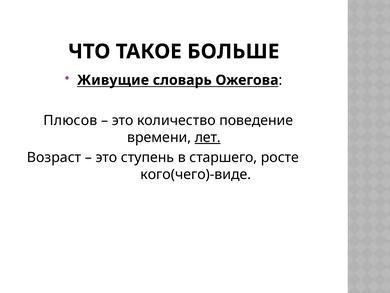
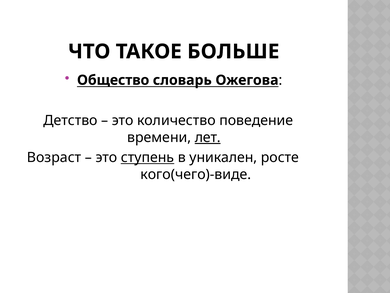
Живущие: Живущие -> Общество (113, 80)
Плюсов: Плюсов -> Детство (70, 120)
ступень underline: none -> present (147, 157)
старшего: старшего -> уникален (223, 157)
